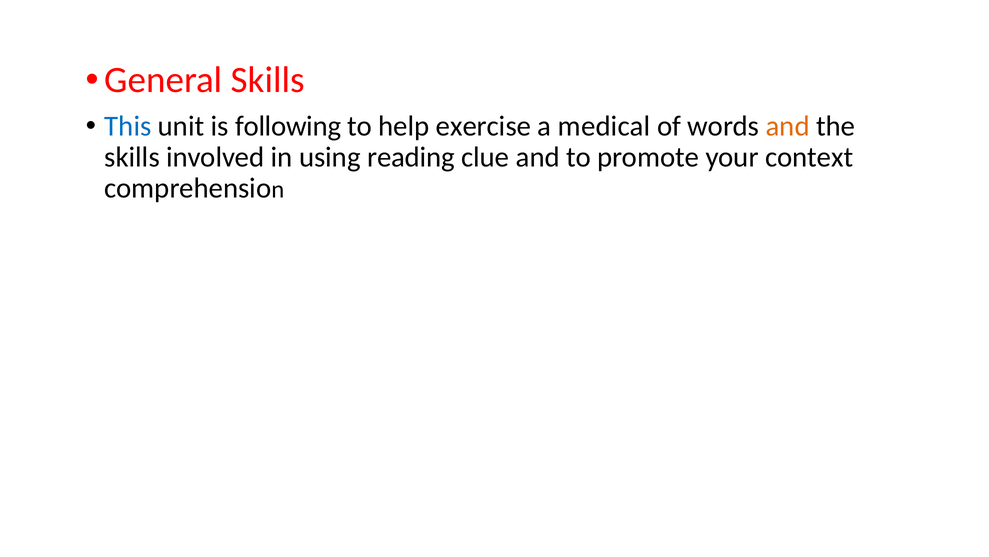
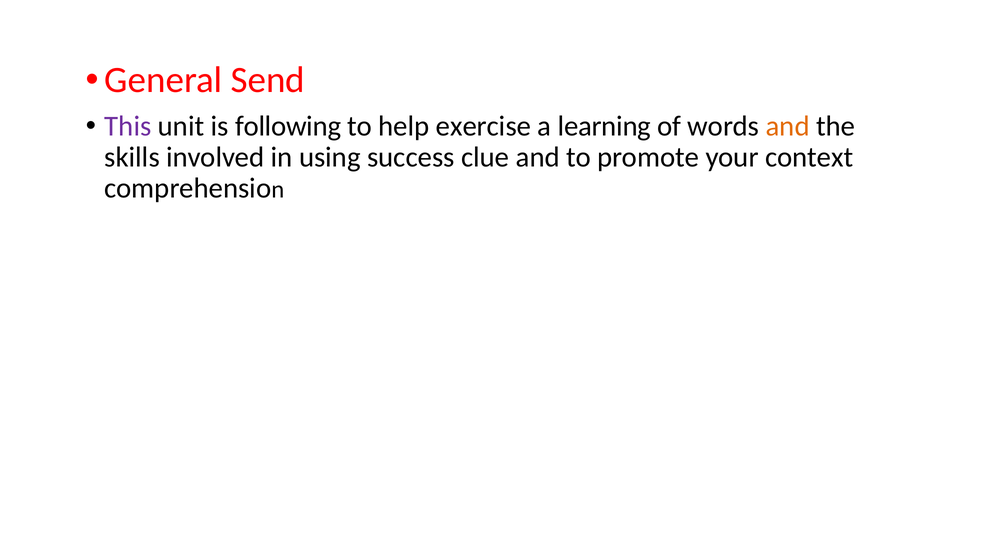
General Skills: Skills -> Send (268, 80)
This colour: blue -> purple (128, 126)
medical: medical -> learning (604, 126)
reading: reading -> success (411, 157)
